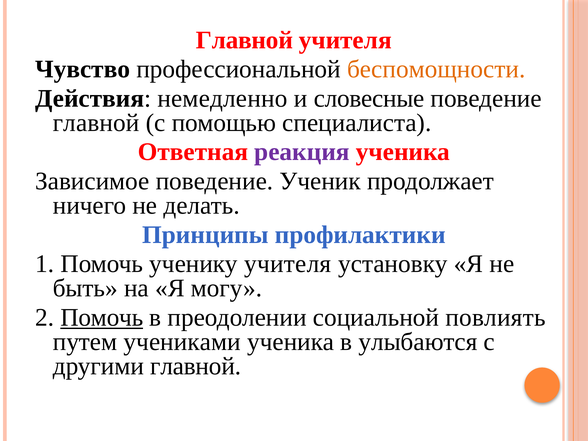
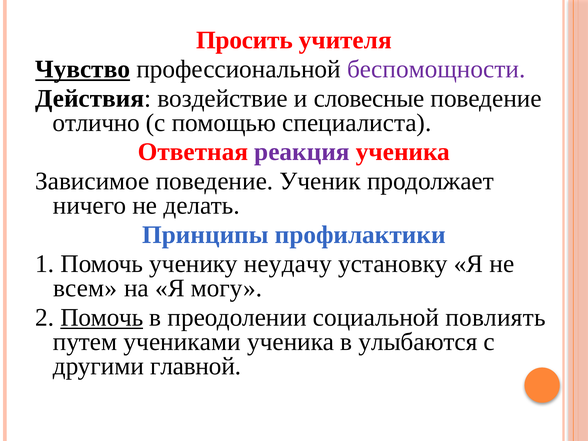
Главной: Главной -> Просить (244, 40)
Чувство underline: none -> present (83, 69)
беспомощности colour: orange -> purple (436, 69)
немедленно: немедленно -> воздействие (223, 98)
главной: главной -> отлично (96, 123)
ученику учителя: учителя -> неудачу (288, 264)
быть: быть -> всем (85, 288)
